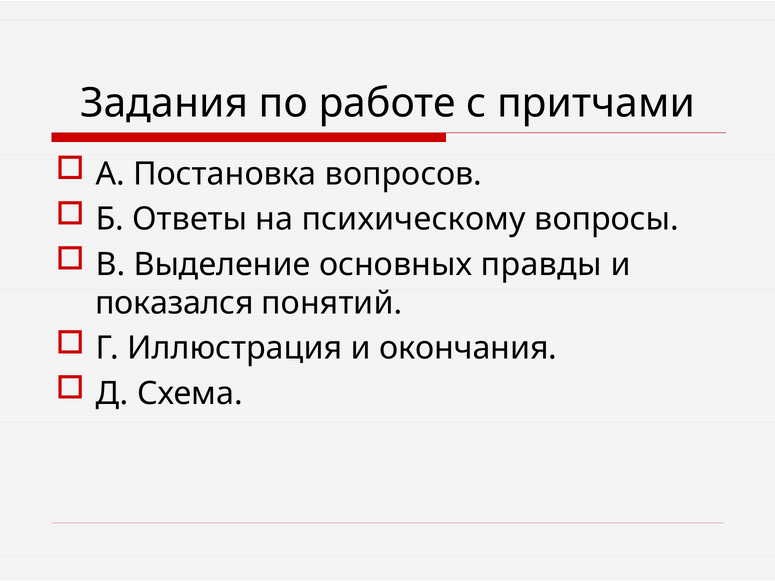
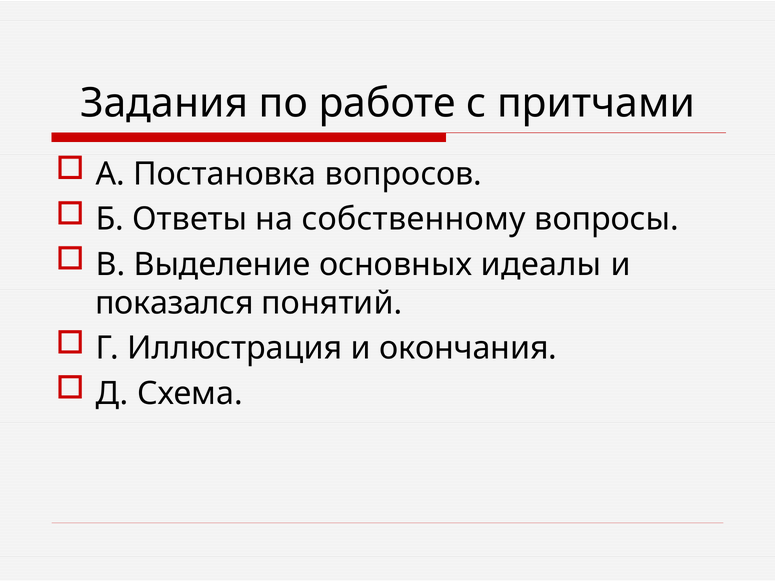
психическому: психическому -> собственному (414, 219)
правды: правды -> идеалы (541, 264)
